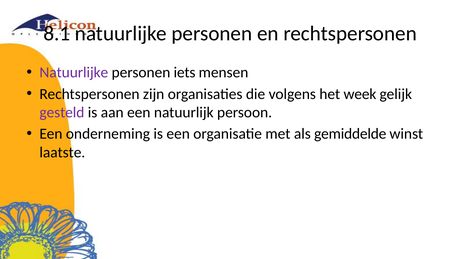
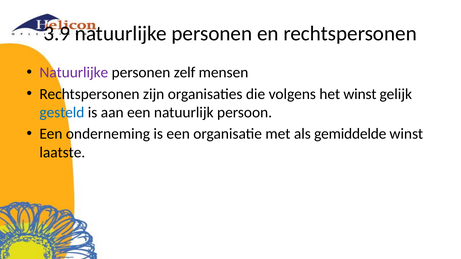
8.1: 8.1 -> 3.9 (57, 33)
iets: iets -> zelf (185, 73)
het week: week -> winst (360, 94)
gesteld colour: purple -> blue (62, 112)
